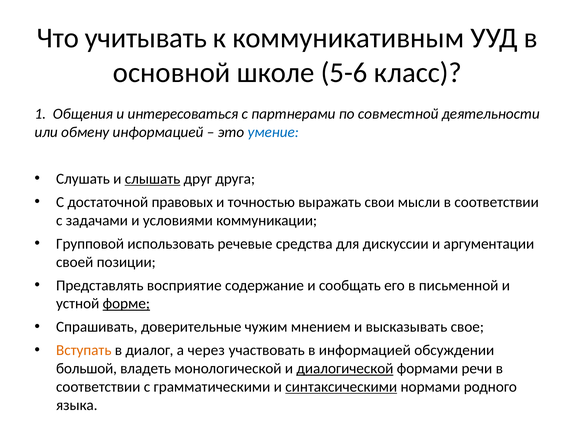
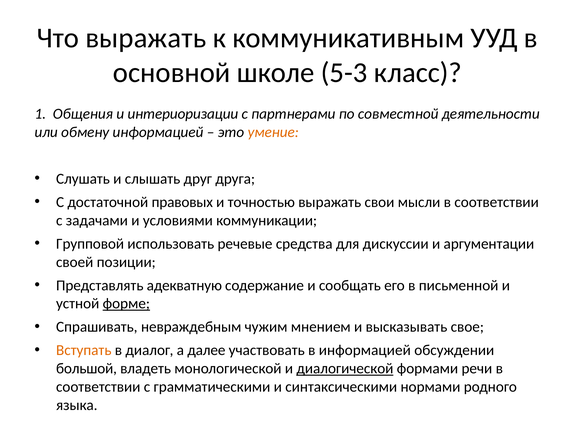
Что учитывать: учитывать -> выражать (146, 38)
5-6: 5-6 -> 5-3 (344, 72)
интересоваться: интересоваться -> интериоризации (183, 114)
умение colour: blue -> orange (273, 132)
слышать underline: present -> none (153, 178)
восприятие: восприятие -> адекватную (184, 285)
доверительные: доверительные -> невраждебным (191, 326)
через: через -> далее (206, 350)
синтаксическими underline: present -> none (341, 386)
